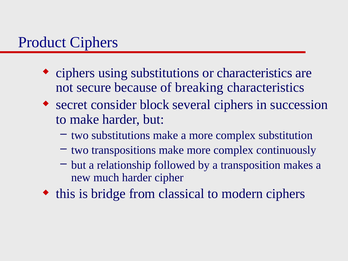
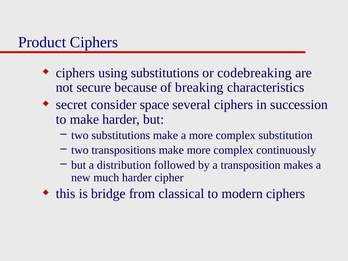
or characteristics: characteristics -> codebreaking (255, 73)
block: block -> space (155, 105)
relationship: relationship -> distribution (124, 165)
